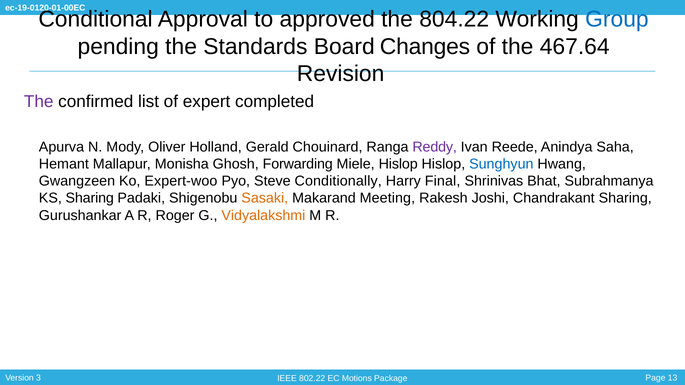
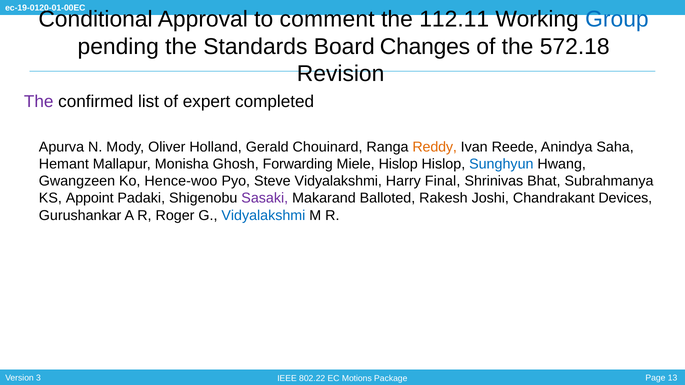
approved: approved -> comment (327, 19)
804.22: 804.22 -> 112.11 (454, 19)
467.64: 467.64 -> 572.18 (575, 47)
Reddy colour: purple -> orange (435, 147)
Expert-woo: Expert-woo -> Hence-woo (181, 181)
Steve Conditionally: Conditionally -> Vidyalakshmi (338, 181)
KS Sharing: Sharing -> Appoint (90, 198)
Sasaki colour: orange -> purple (265, 198)
Meeting: Meeting -> Balloted (387, 198)
Chandrakant Sharing: Sharing -> Devices (625, 198)
Vidyalakshmi colour: orange -> blue (263, 216)
